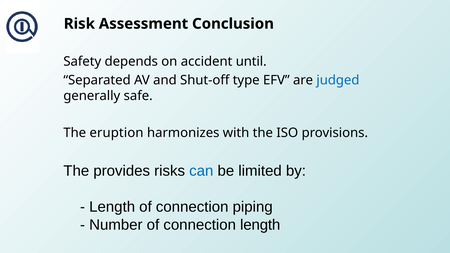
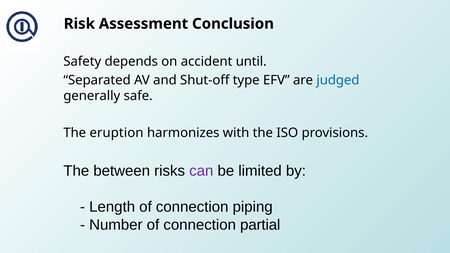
provides: provides -> between (122, 171)
can colour: blue -> purple (201, 171)
connection length: length -> partial (260, 225)
